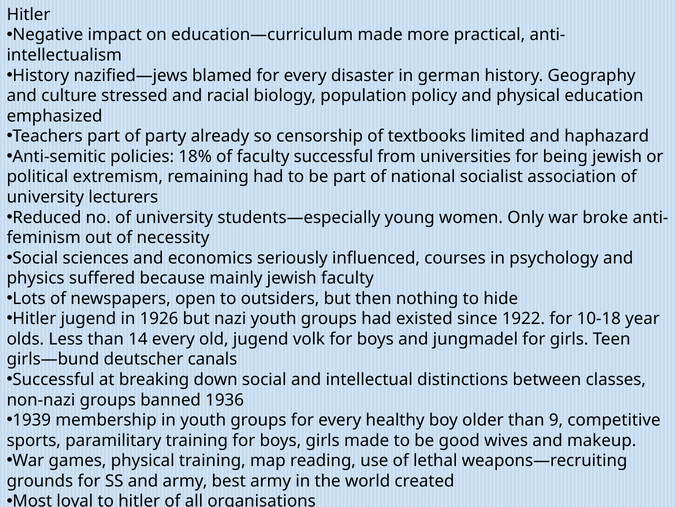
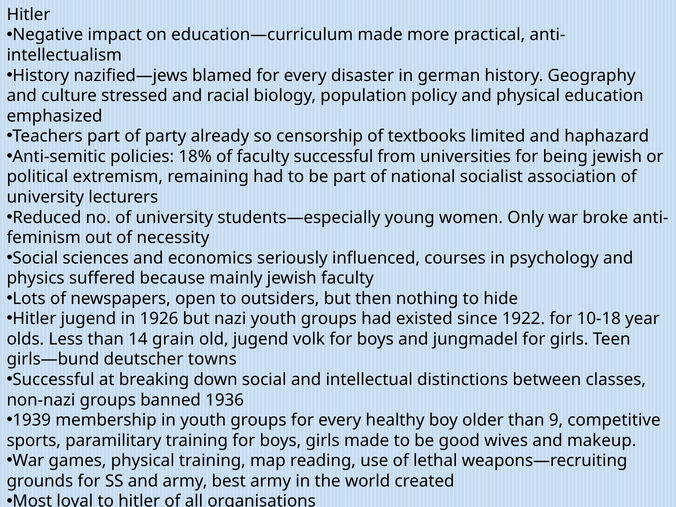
14 every: every -> grain (173, 339)
canals: canals -> towns (212, 359)
